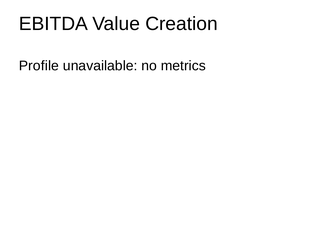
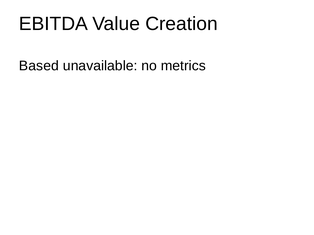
Profile: Profile -> Based (39, 66)
